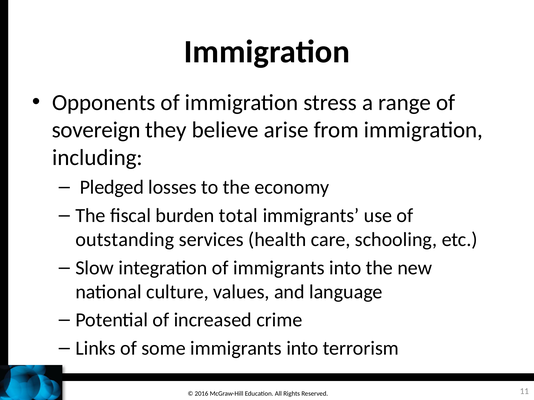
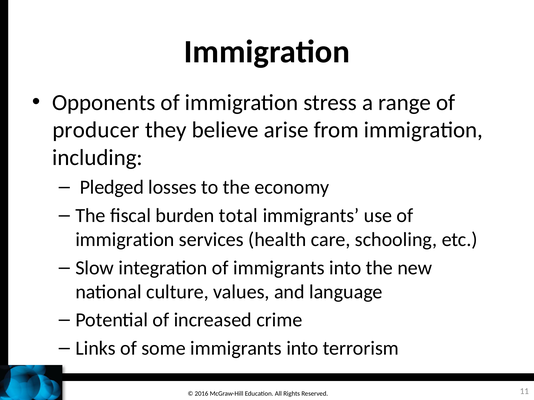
sovereign: sovereign -> producer (96, 130)
outstanding: outstanding -> immigration (125, 240)
